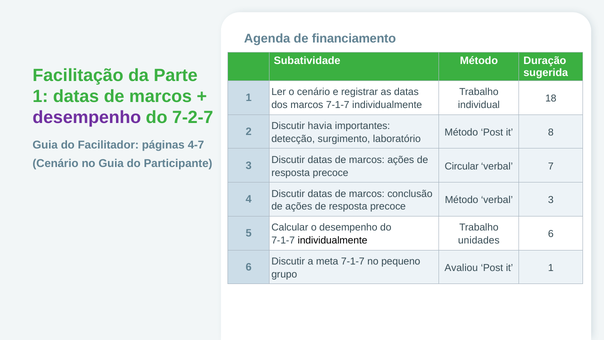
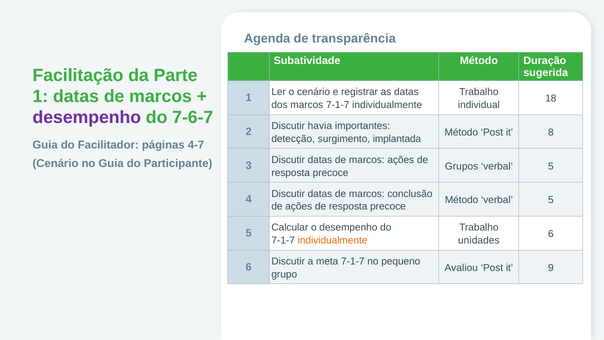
financiamento: financiamento -> transparência (354, 38)
7-2-7: 7-2-7 -> 7-6-7 (193, 118)
laboratório: laboratório -> implantada (397, 139)
Circular: Circular -> Grupos (462, 166)
7: 7 -> 5 (551, 166)
Método verbal 3: 3 -> 5 (551, 200)
individualmente colour: black -> orange (333, 240)
it 1: 1 -> 9 (551, 268)
